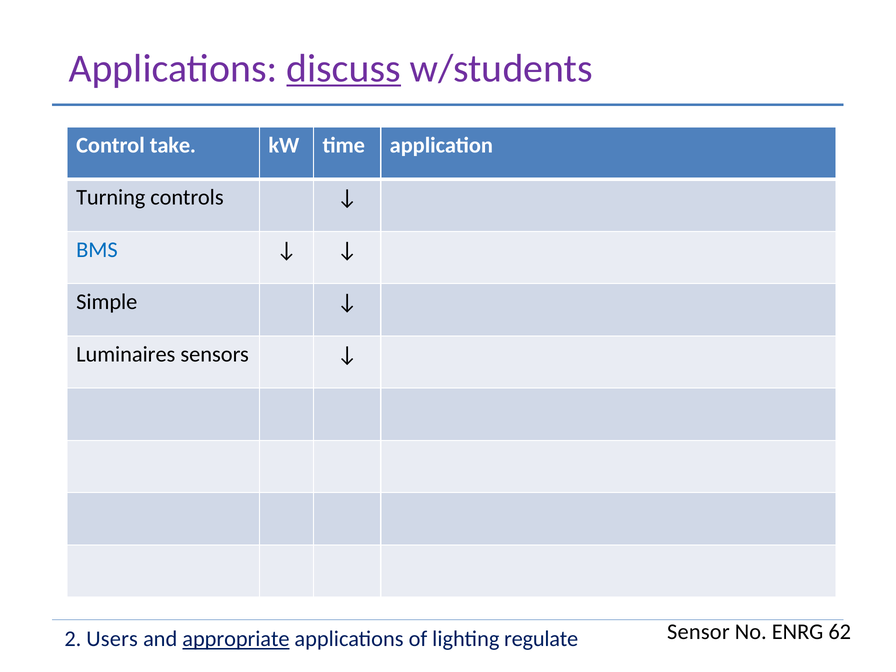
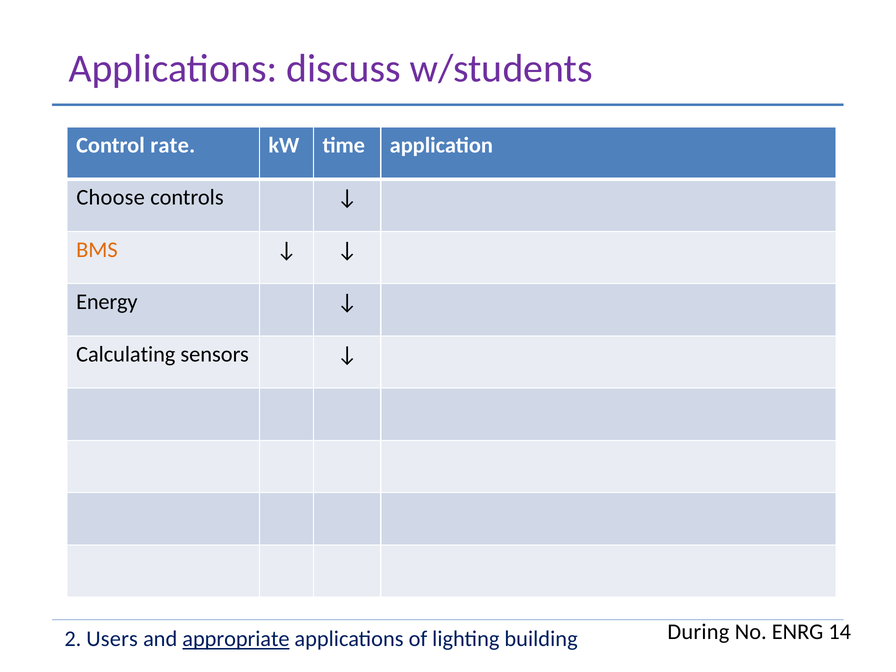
discuss underline: present -> none (344, 68)
take: take -> rate (173, 145)
Turning: Turning -> Choose (111, 198)
BMS colour: blue -> orange (97, 250)
Simple: Simple -> Energy (107, 302)
Luminaires: Luminaires -> Calculating (126, 354)
Sensor: Sensor -> During (698, 632)
62: 62 -> 14 (840, 632)
regulate: regulate -> building (541, 639)
